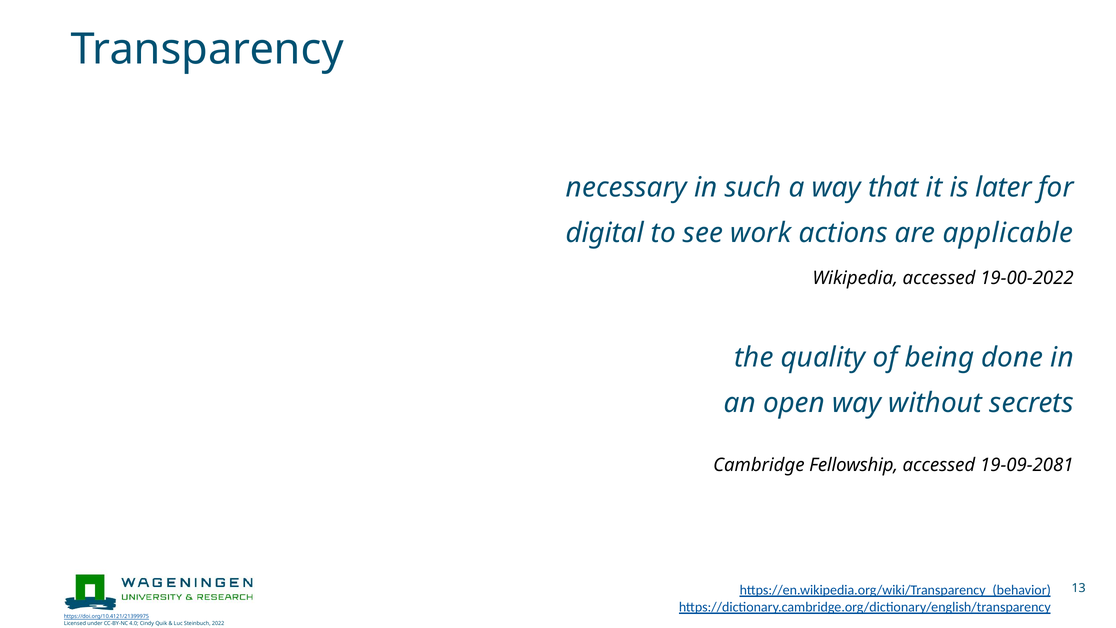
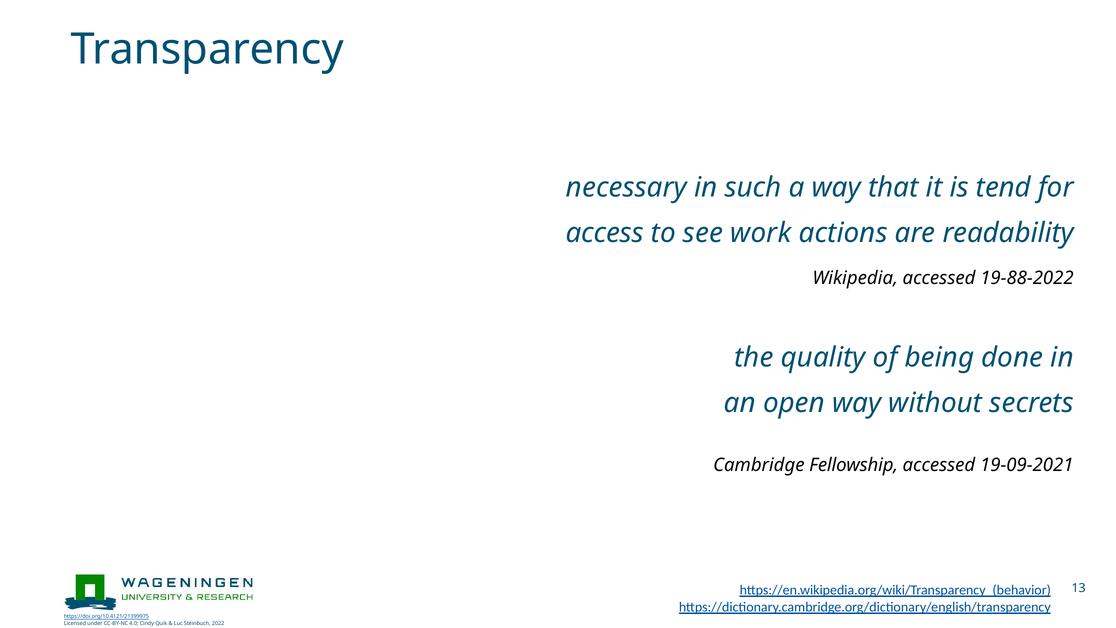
later: later -> tend (1003, 187)
digital: digital -> access (605, 233)
applicable: applicable -> readability (1008, 233)
19-00-2022: 19-00-2022 -> 19-88-2022 (1027, 278)
19-09-2081: 19-09-2081 -> 19-09-2021 (1027, 465)
